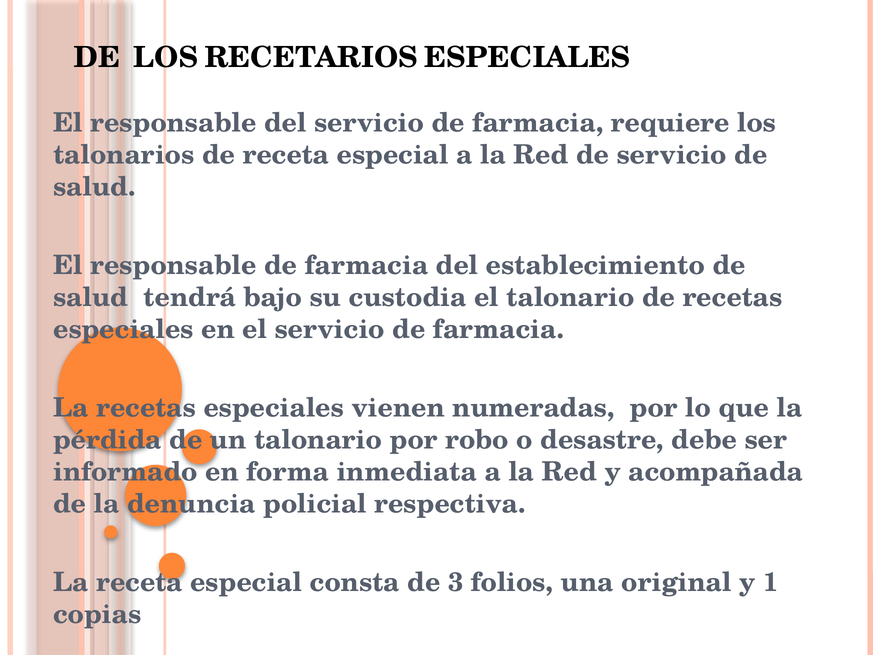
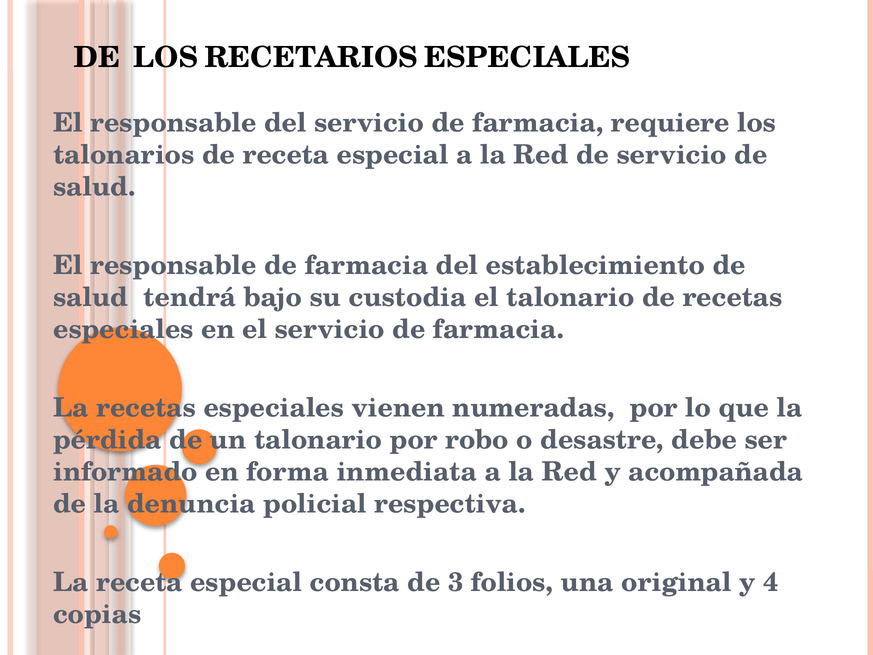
1: 1 -> 4 (771, 582)
